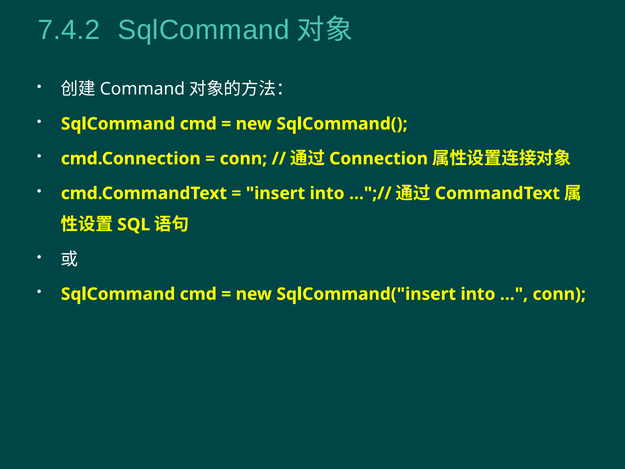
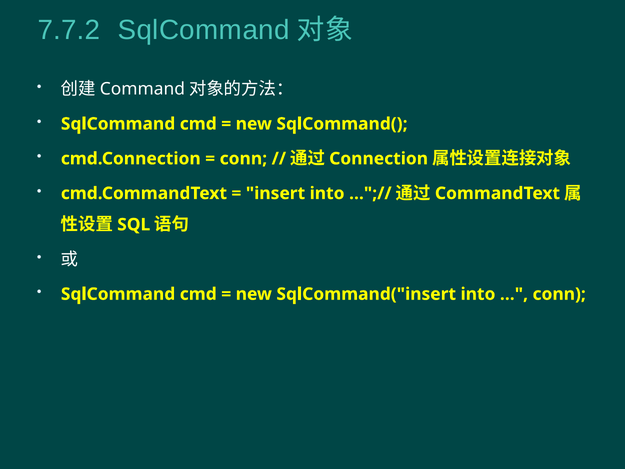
7.4.2: 7.4.2 -> 7.7.2 (69, 30)
